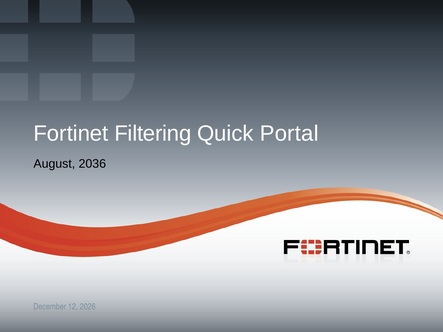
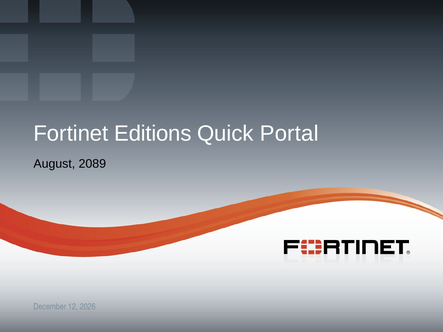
Filtering: Filtering -> Editions (153, 134)
2036: 2036 -> 2089 (92, 164)
